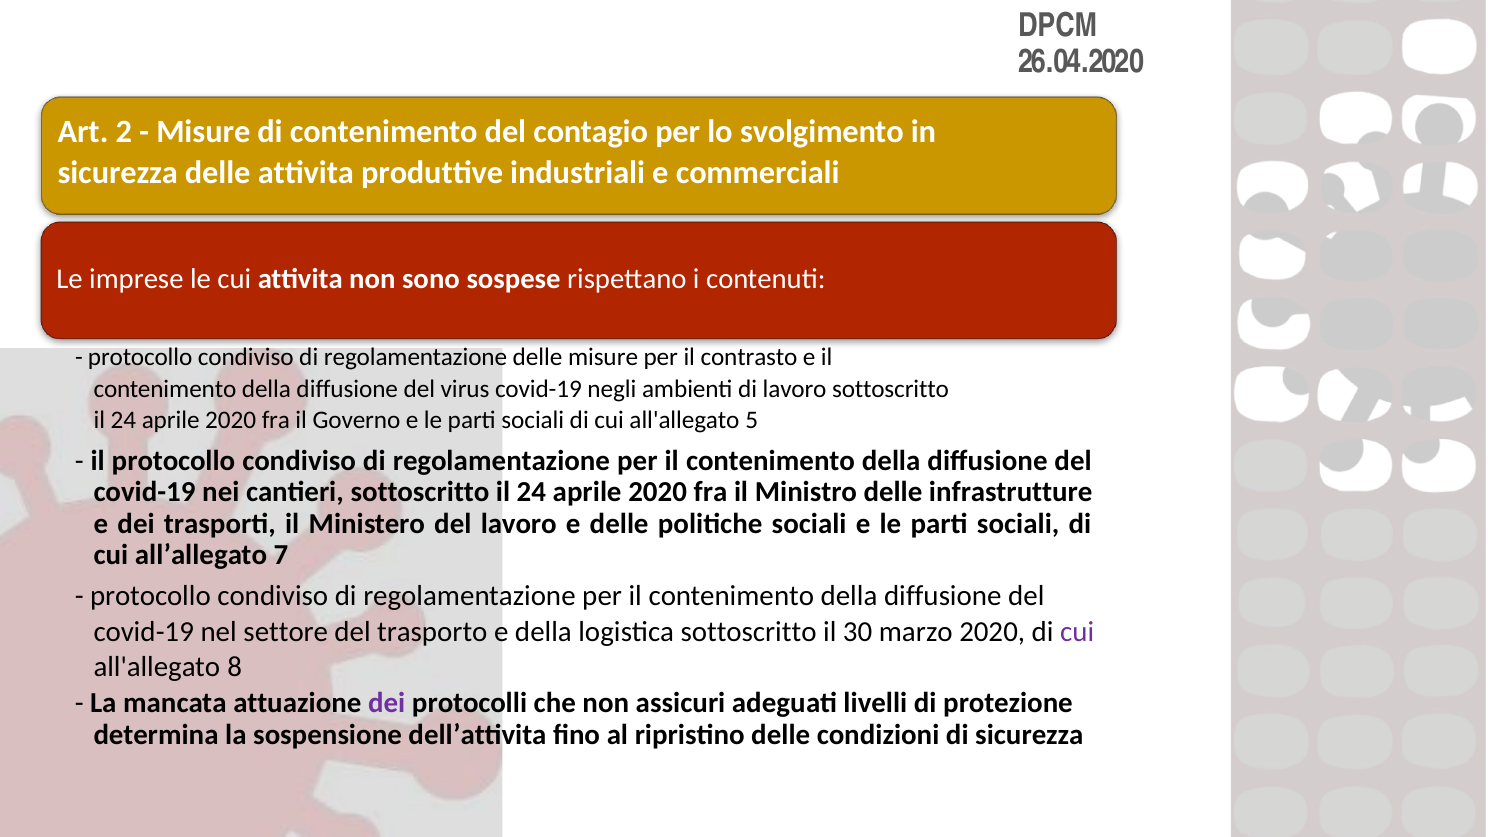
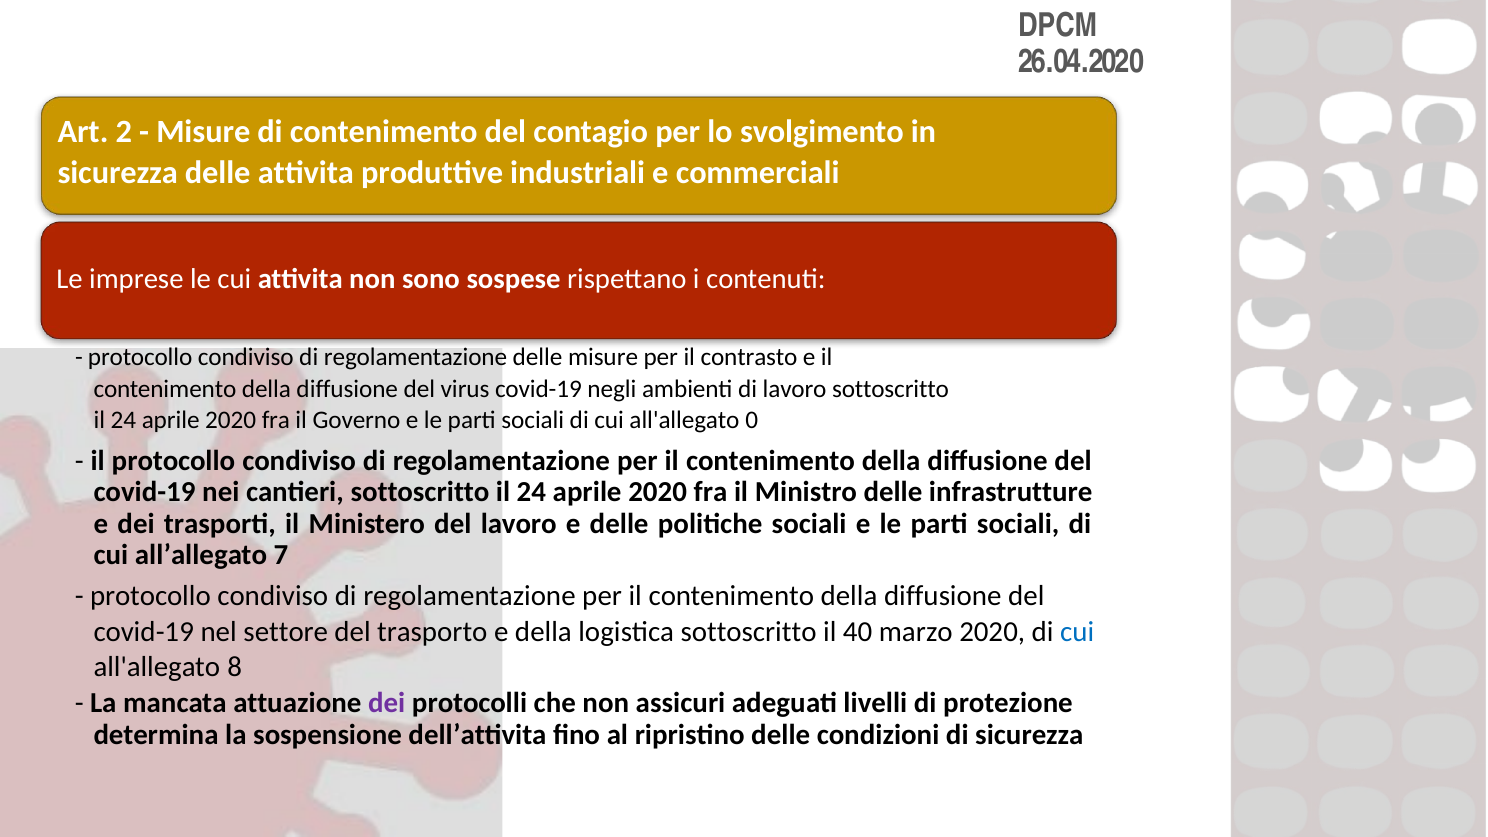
5: 5 -> 0 (752, 421)
30: 30 -> 40 (858, 632)
cui colour: purple -> blue (1077, 632)
